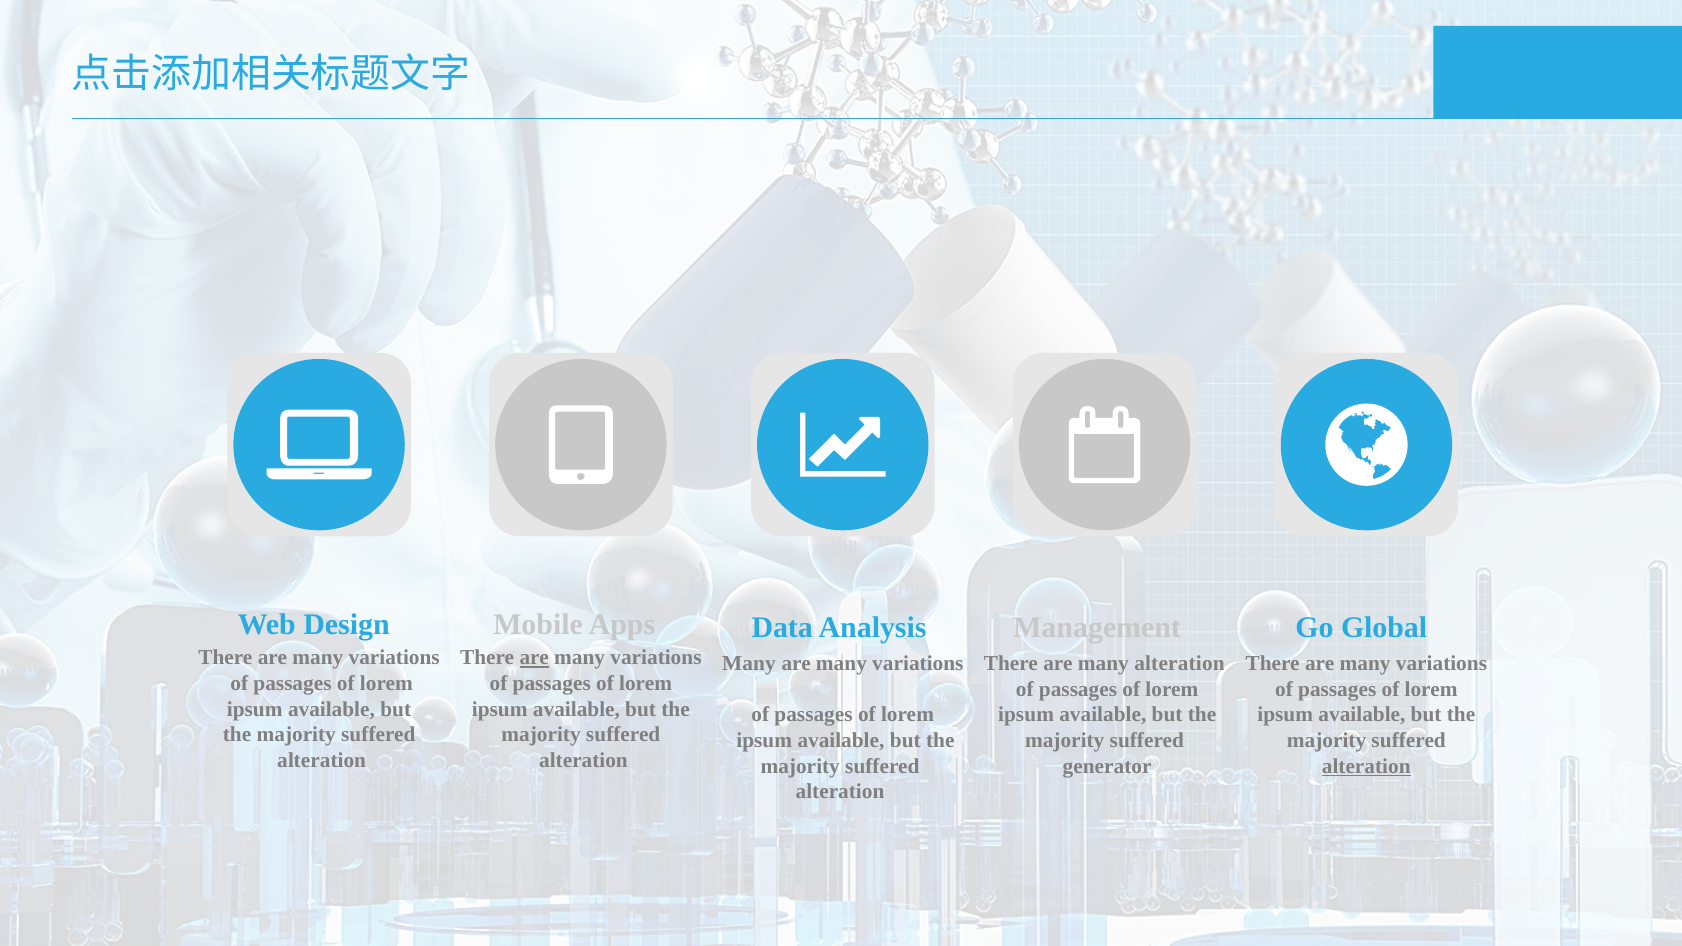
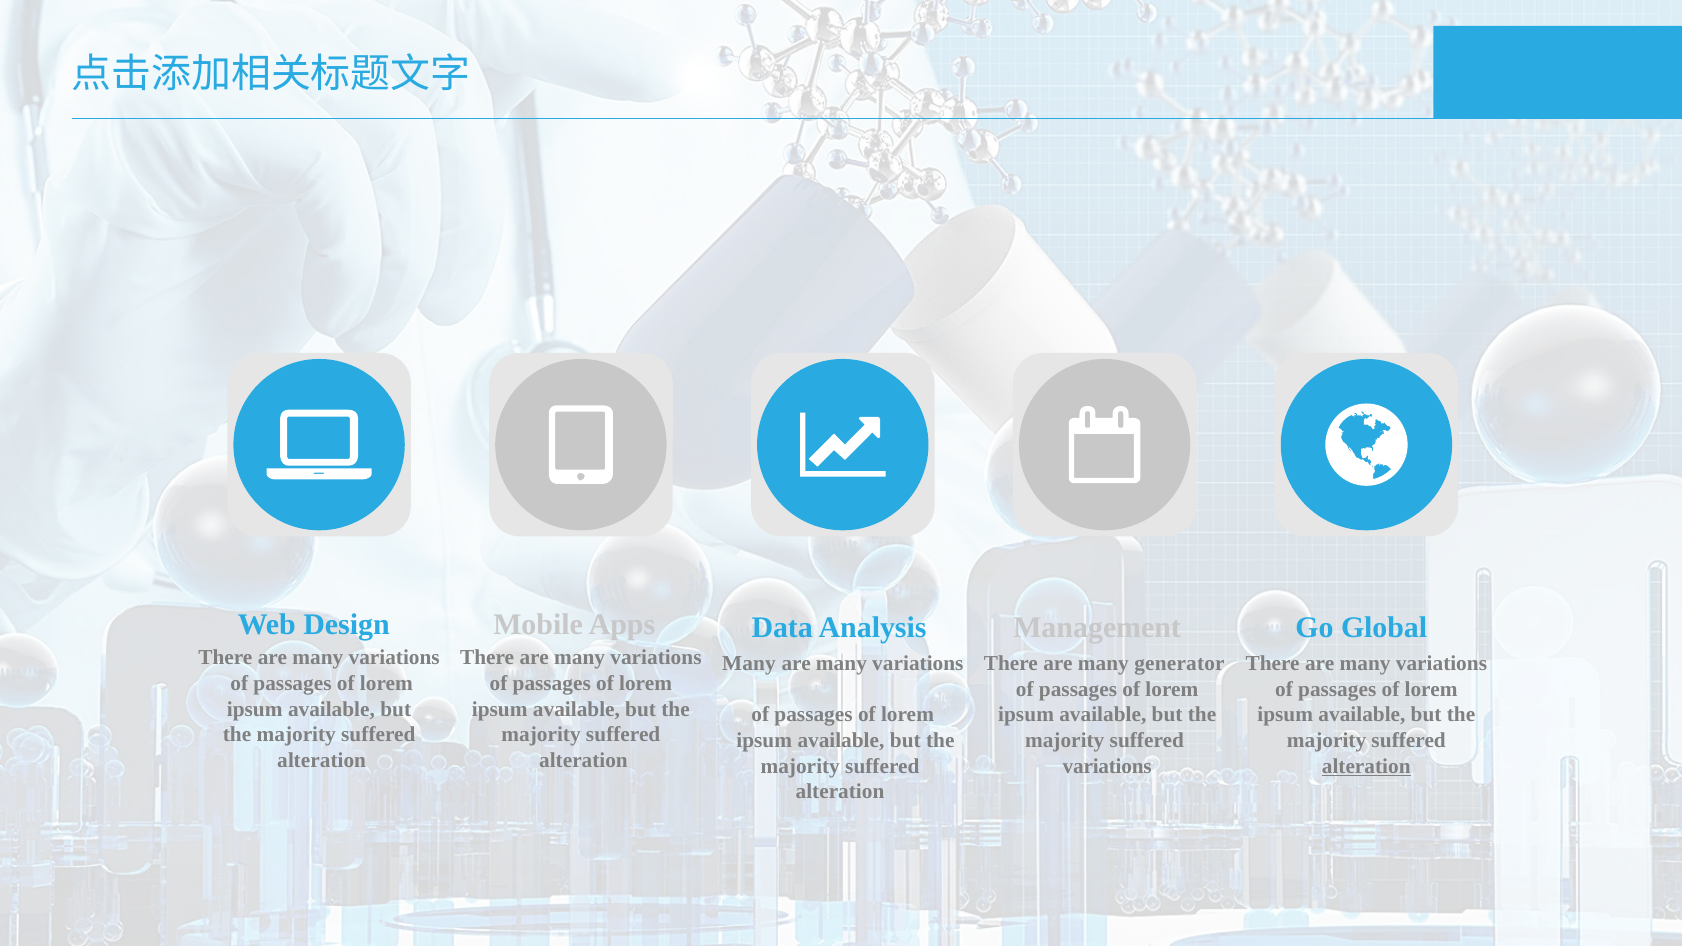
are underline: present -> none (534, 658)
many alteration: alteration -> generator (1180, 664)
generator: generator -> variations (1107, 766)
